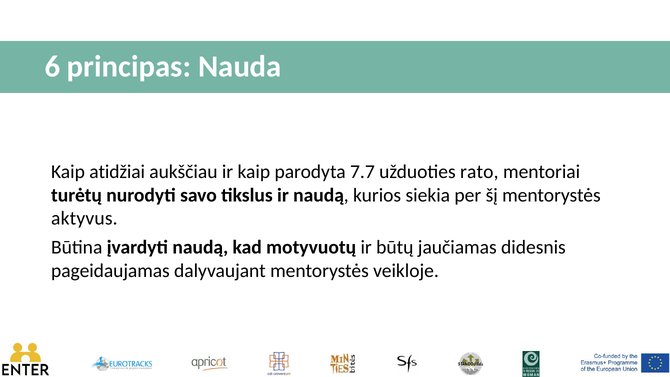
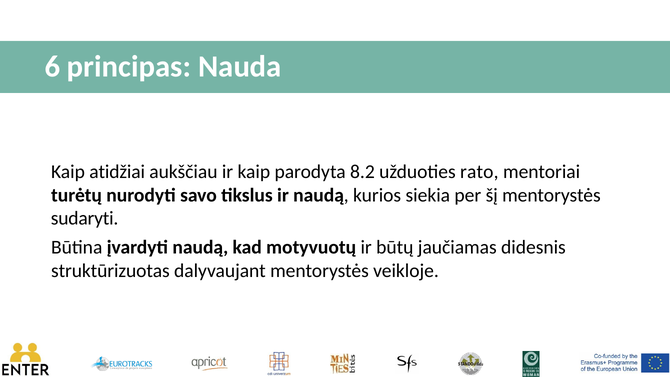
7.7: 7.7 -> 8.2 (362, 172)
aktyvus: aktyvus -> sudaryti (85, 218)
pageidaujamas: pageidaujamas -> struktūrizuotas (110, 271)
